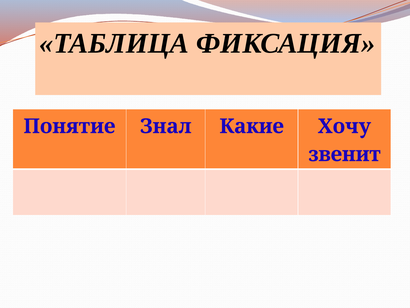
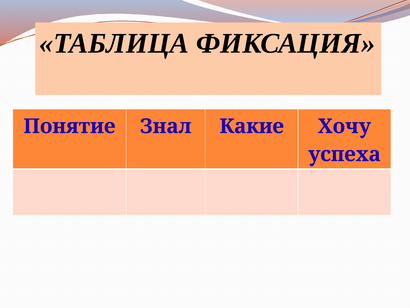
звенит: звенит -> успеха (344, 154)
